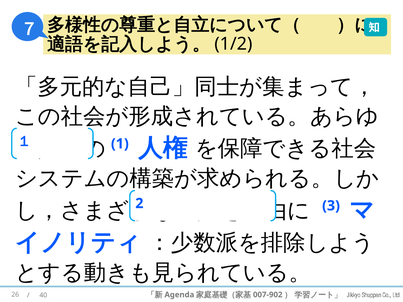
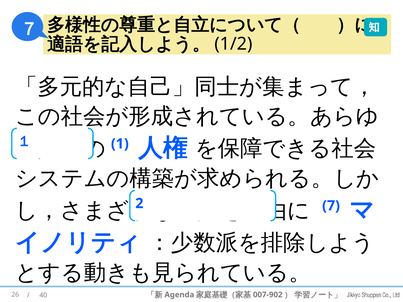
3: 3 -> 7 (331, 206)
